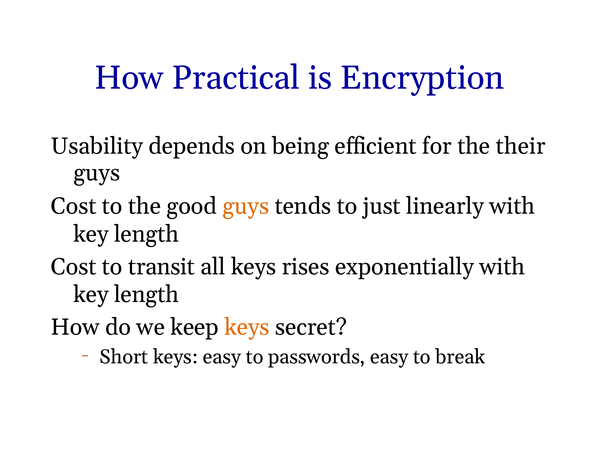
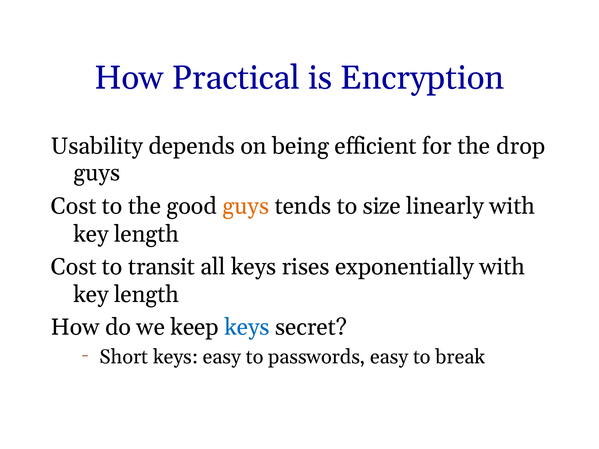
their: their -> drop (521, 146)
just: just -> size (382, 206)
keys colour: orange -> blue (247, 327)
